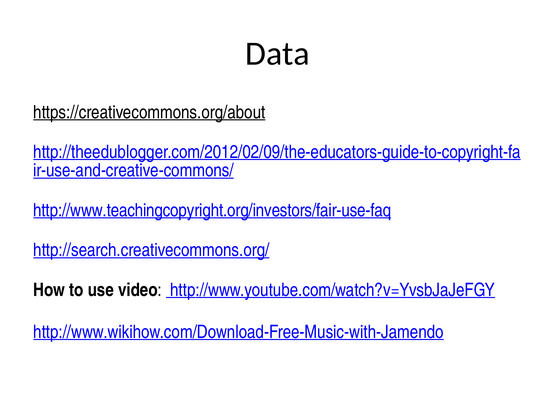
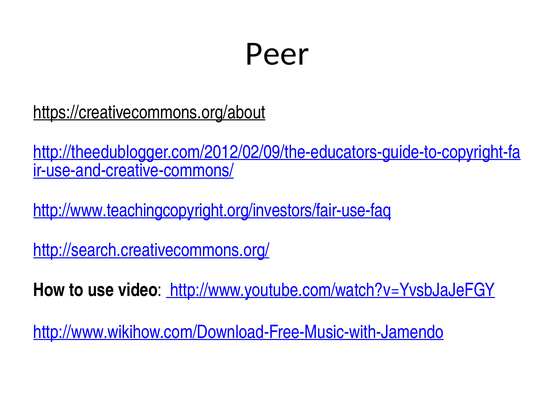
Data: Data -> Peer (277, 54)
